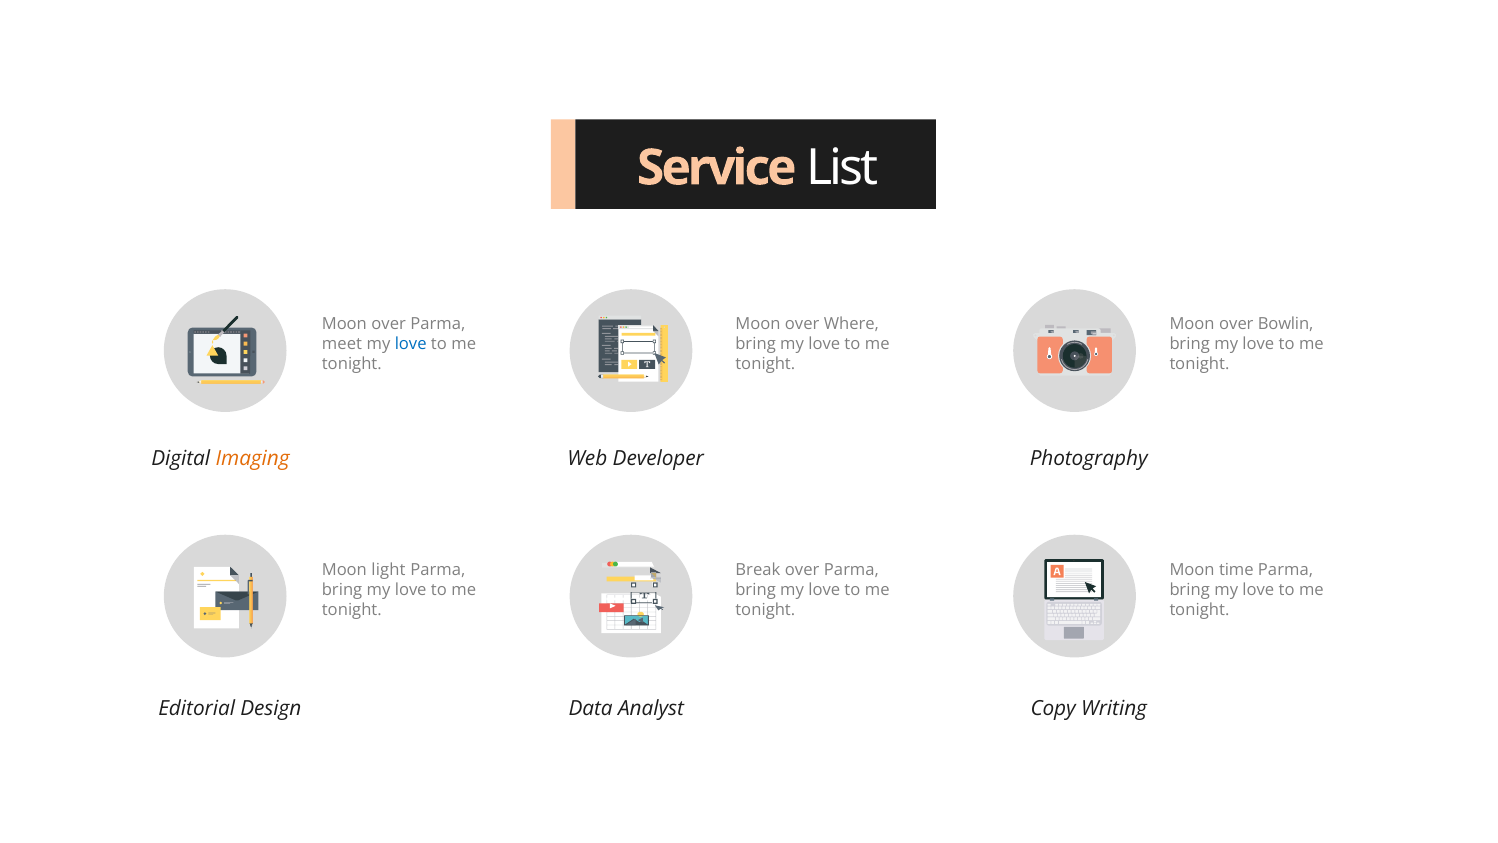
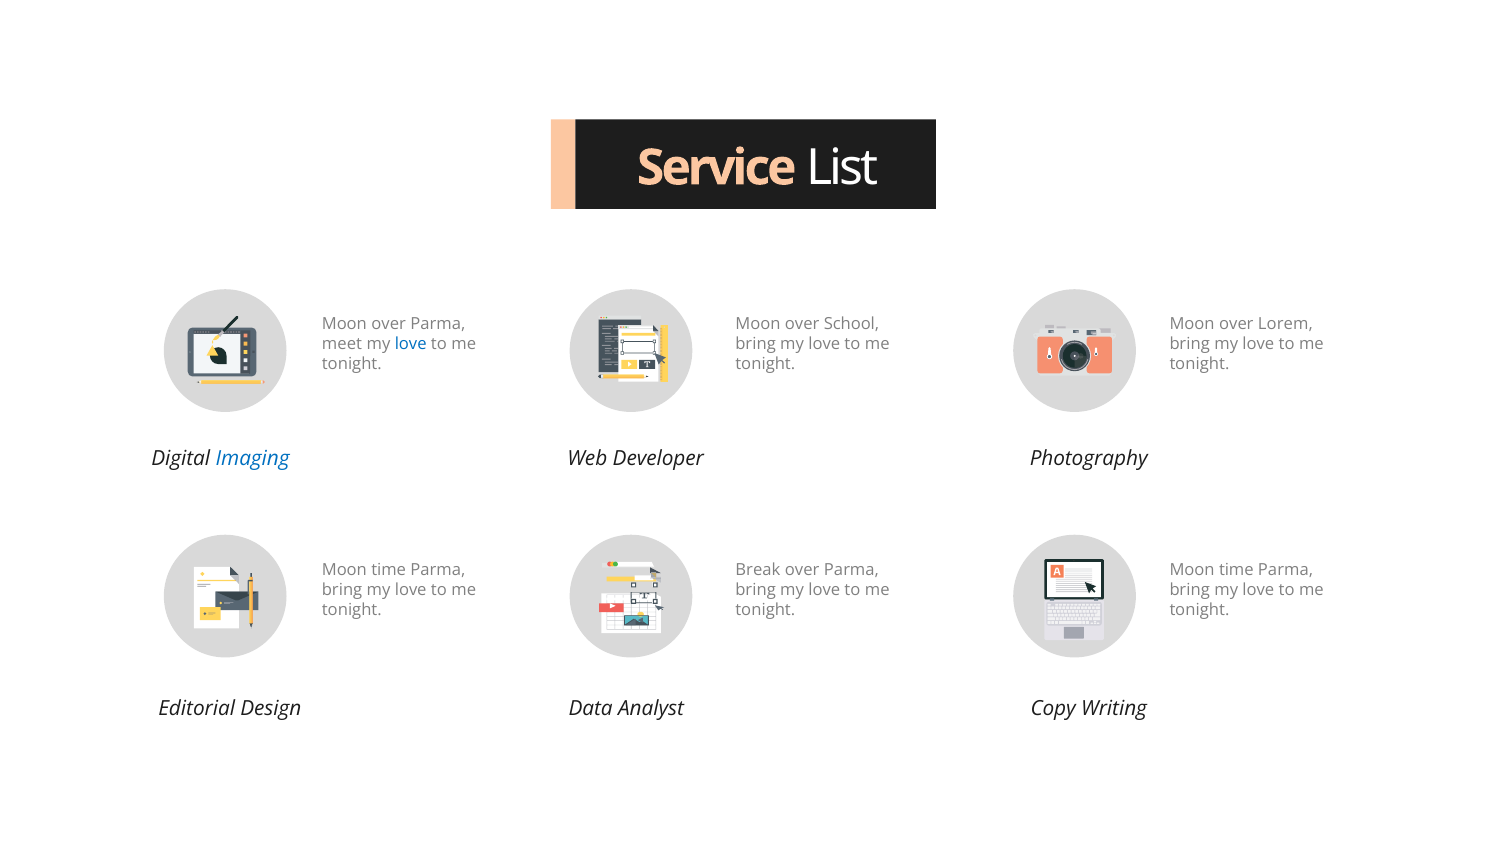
Where: Where -> School (851, 323)
Bowlin: Bowlin -> Lorem (1285, 323)
Imaging colour: orange -> blue (253, 459)
light: light -> time (389, 569)
